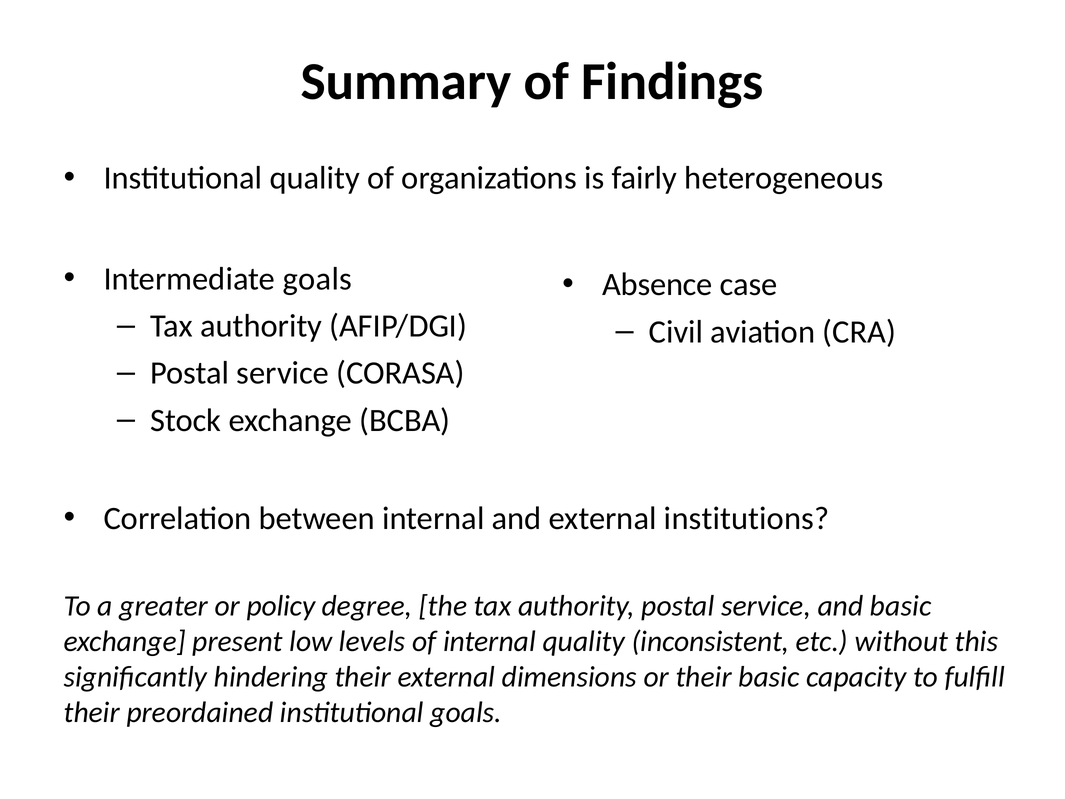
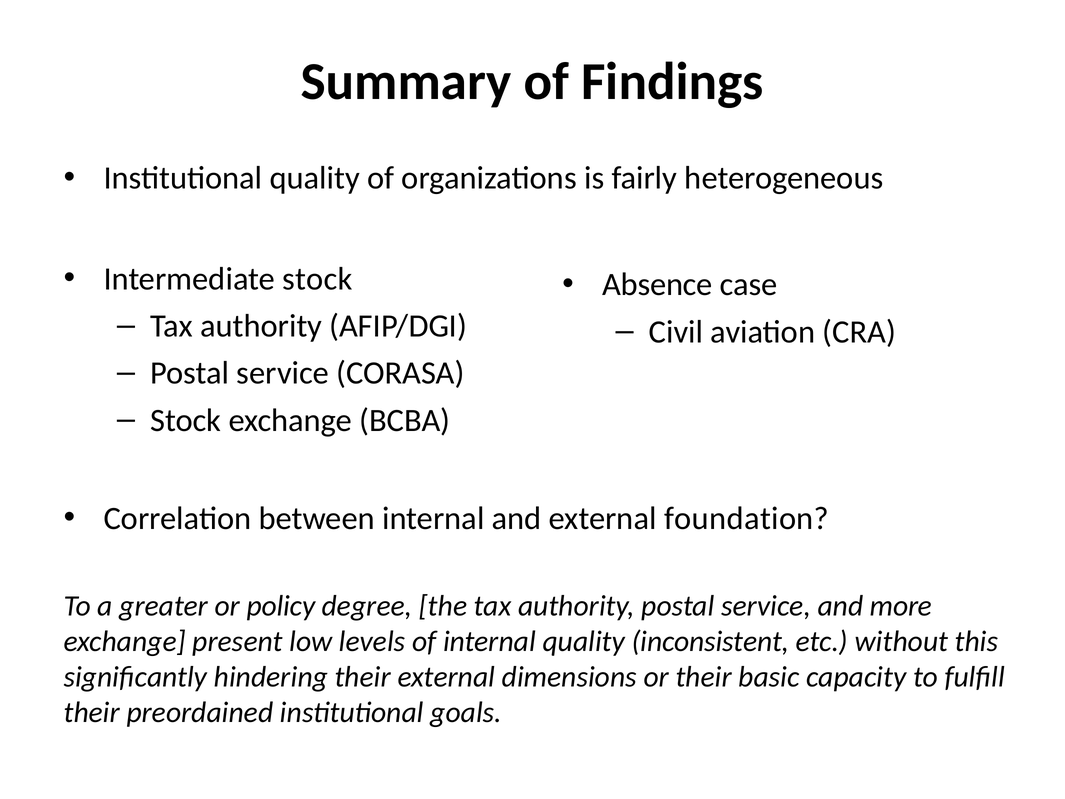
Intermediate goals: goals -> stock (317, 279)
institutions: institutions -> foundation (747, 518)
and basic: basic -> more (901, 606)
